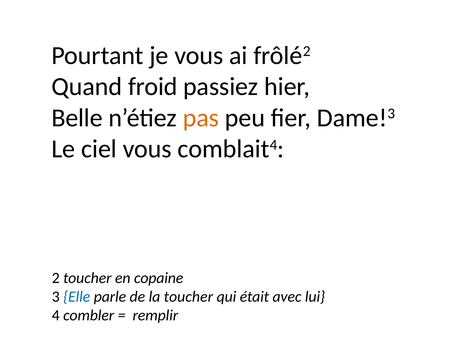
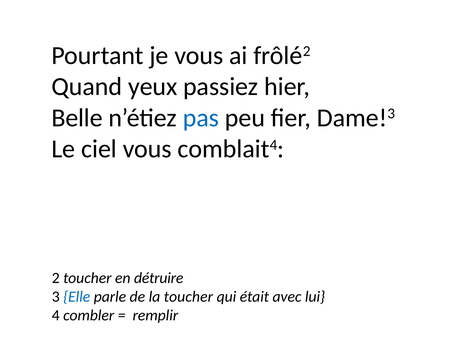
froid: froid -> yeux (153, 87)
pas colour: orange -> blue (201, 118)
copaine: copaine -> détruire (159, 278)
